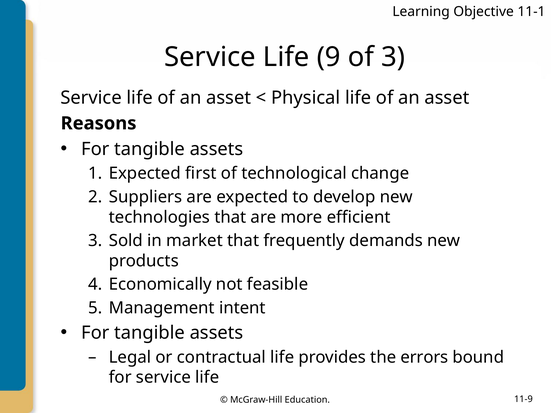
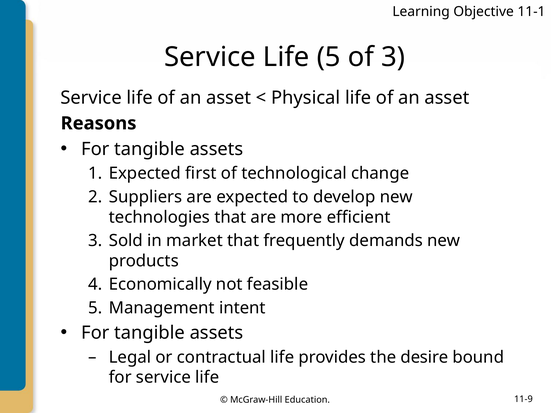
Life 9: 9 -> 5 (329, 57)
errors: errors -> desire (424, 357)
